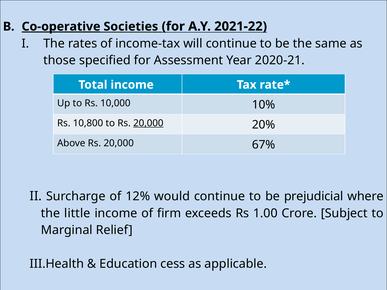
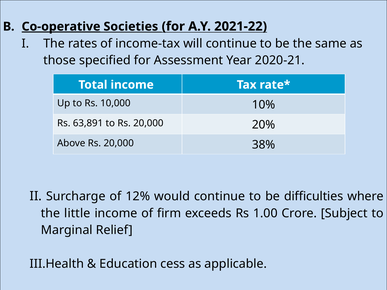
10,800: 10,800 -> 63,891 (88, 123)
20,000 underline: present -> none (148, 123)
67%: 67% -> 38% (264, 145)
prejudicial: prejudicial -> difficulties (314, 196)
